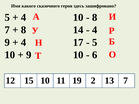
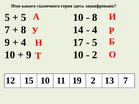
4: 4 -> 5 (24, 17)
6: 6 -> 2 (95, 55)
